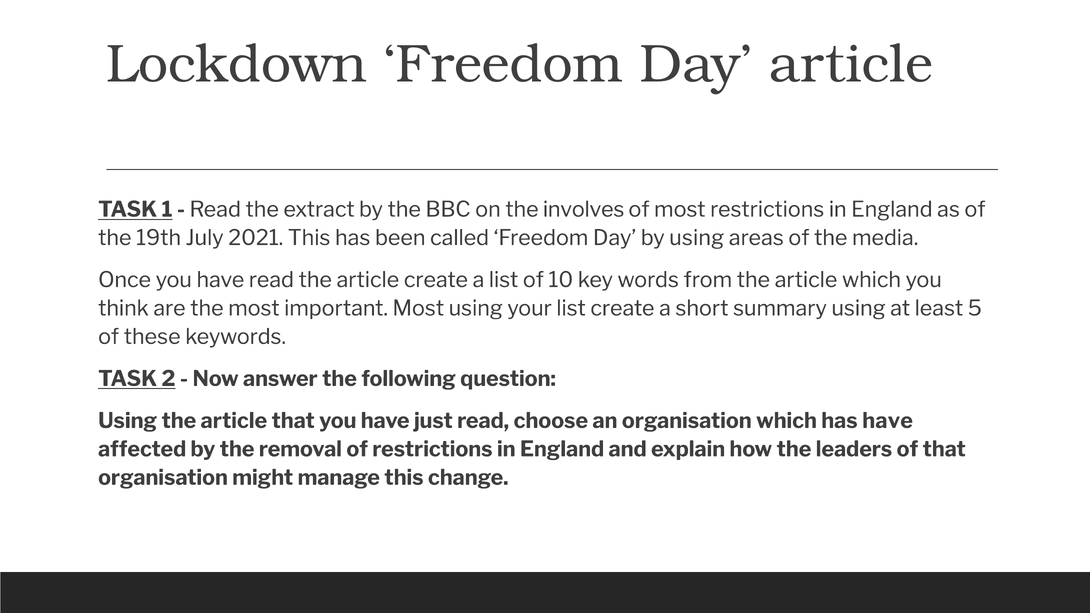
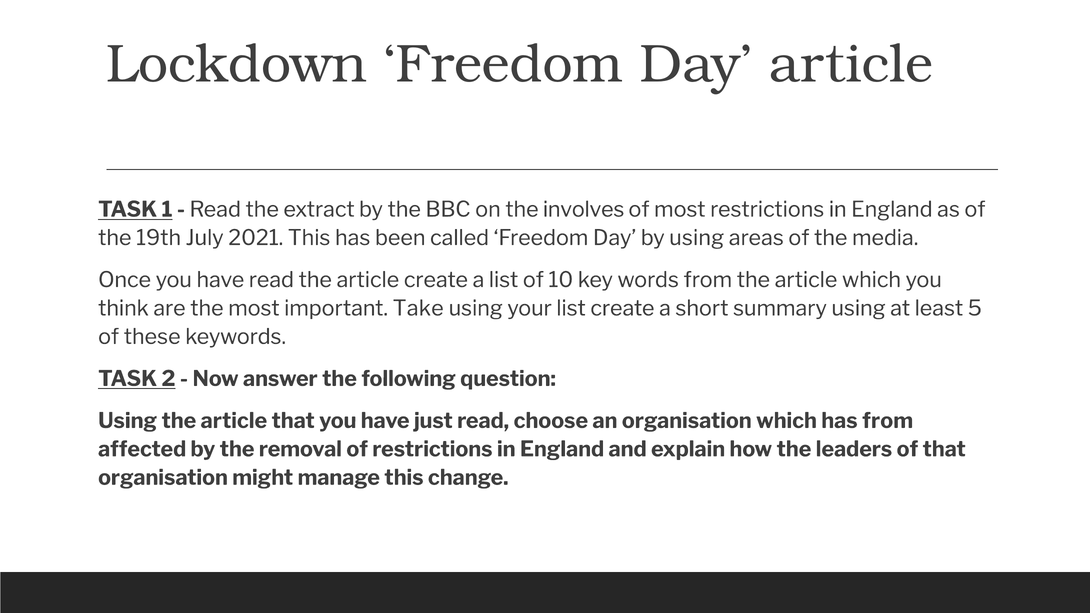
important Most: Most -> Take (418, 308)
has have: have -> from (888, 421)
